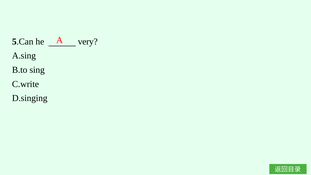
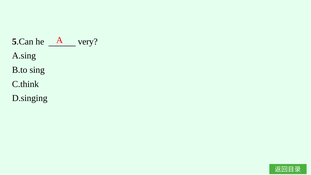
C.write: C.write -> C.think (25, 84)
